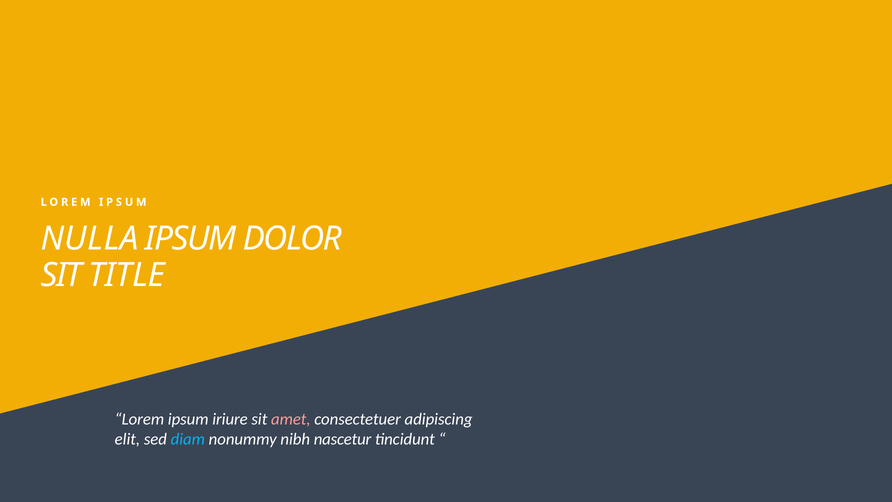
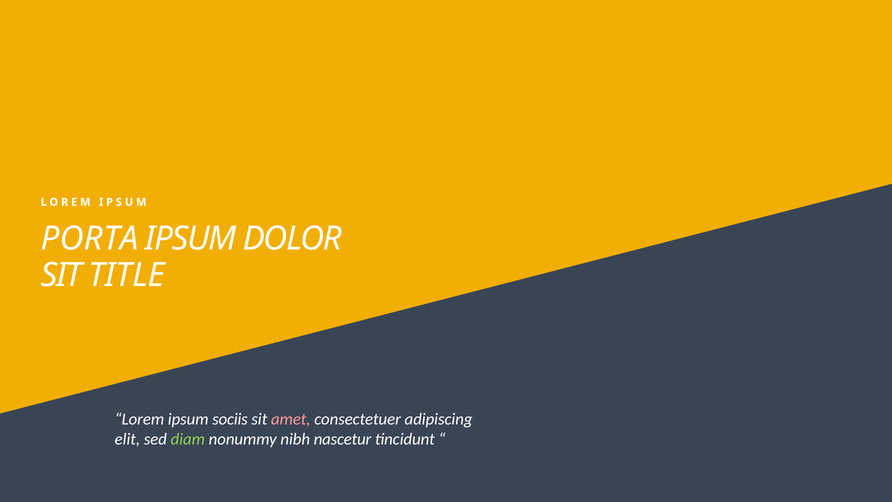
NULLA: NULLA -> PORTA (90, 239)
iriure: iriure -> sociis (230, 419)
diam colour: light blue -> light green (188, 439)
